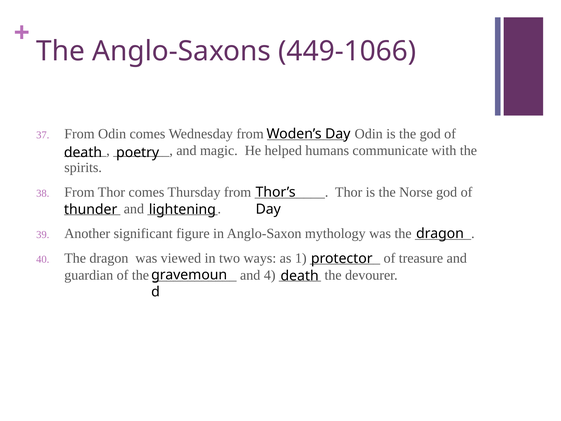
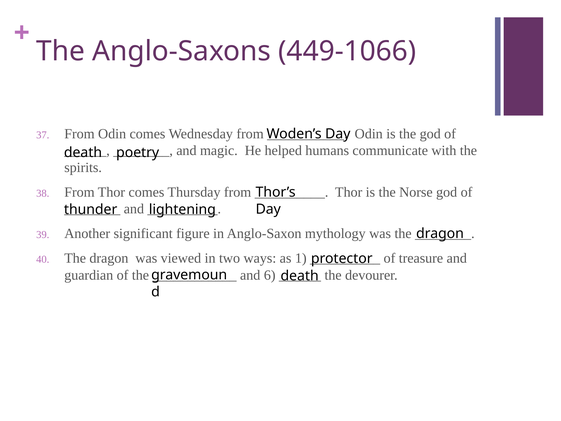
4: 4 -> 6 (270, 275)
